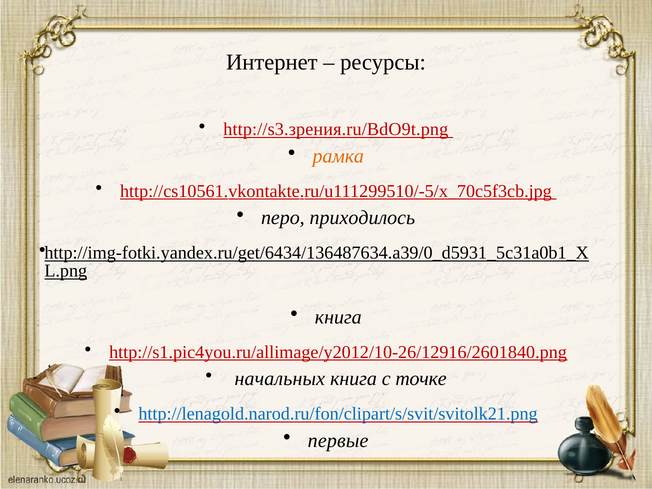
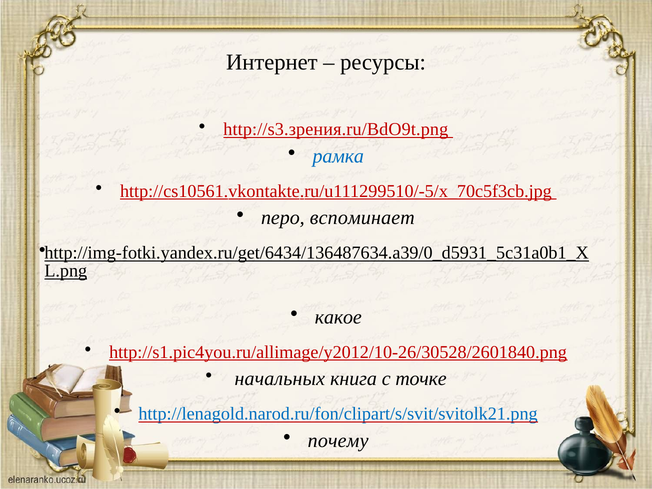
рамка colour: orange -> blue (338, 156)
приходилось: приходилось -> вспоминает (362, 218)
книга: книга -> какое (338, 317)
http://s1.pic4you.ru/allimage/y2012/10-26/12916/2601840.png: http://s1.pic4you.ru/allimage/y2012/10-26/12916/2601840.png -> http://s1.pic4you.ru/allimage/y2012/10-26/30528/2601840.png (338, 352)
первые: первые -> почему (338, 441)
